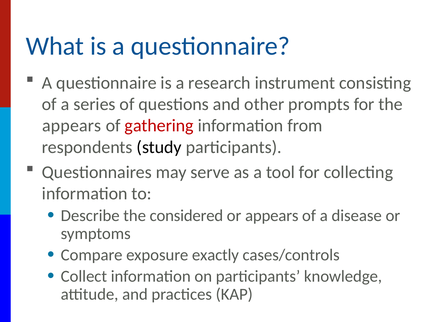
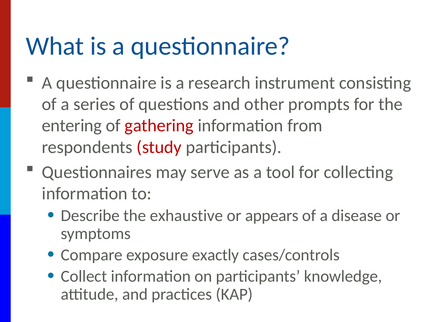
appears: appears -> entering (72, 126)
study colour: black -> red (159, 147)
considered: considered -> exhaustive (186, 216)
